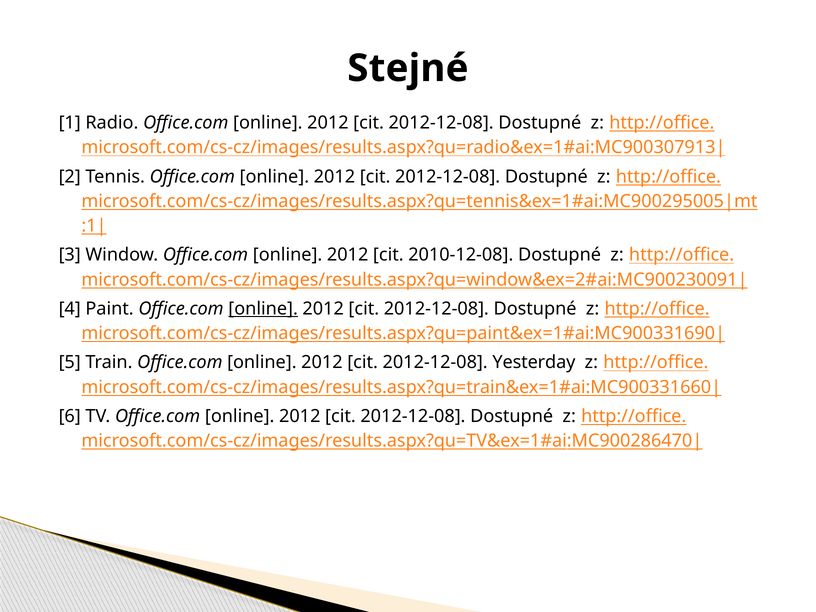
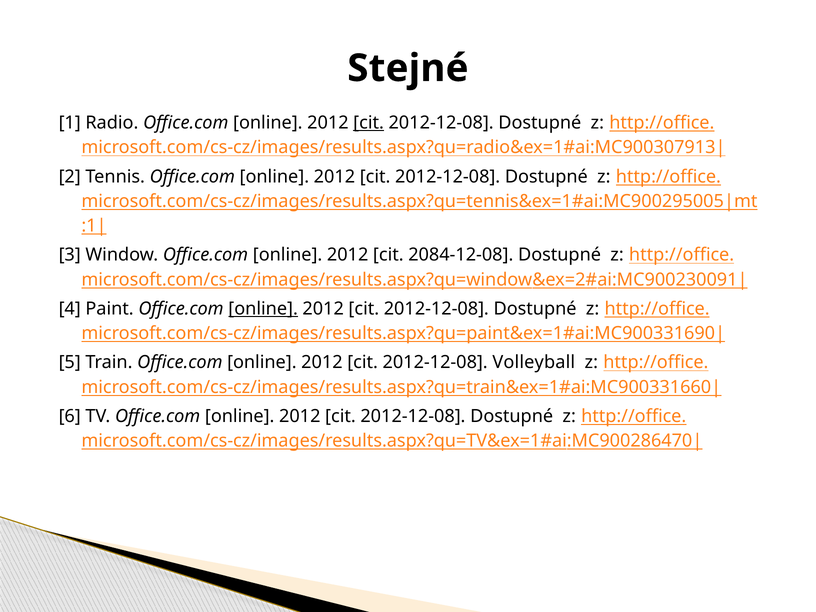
cit underline: none -> present (369, 123)
2010-12-08: 2010-12-08 -> 2084-12-08 (461, 255)
Yesterday: Yesterday -> Volleyball (534, 363)
